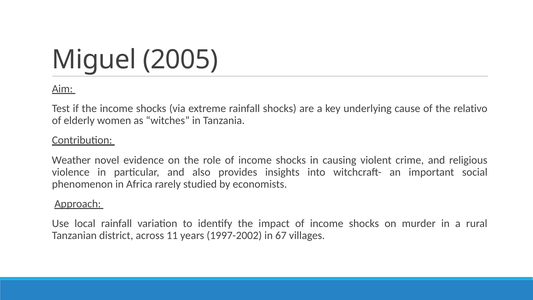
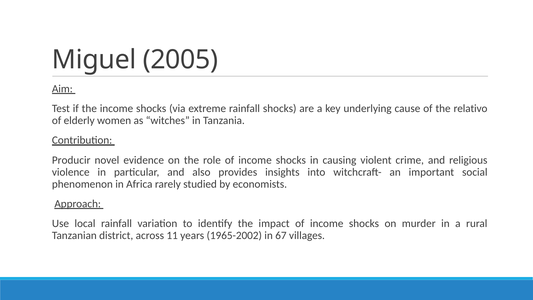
Weather: Weather -> Producir (71, 160)
1997-2002: 1997-2002 -> 1965-2002 (234, 235)
